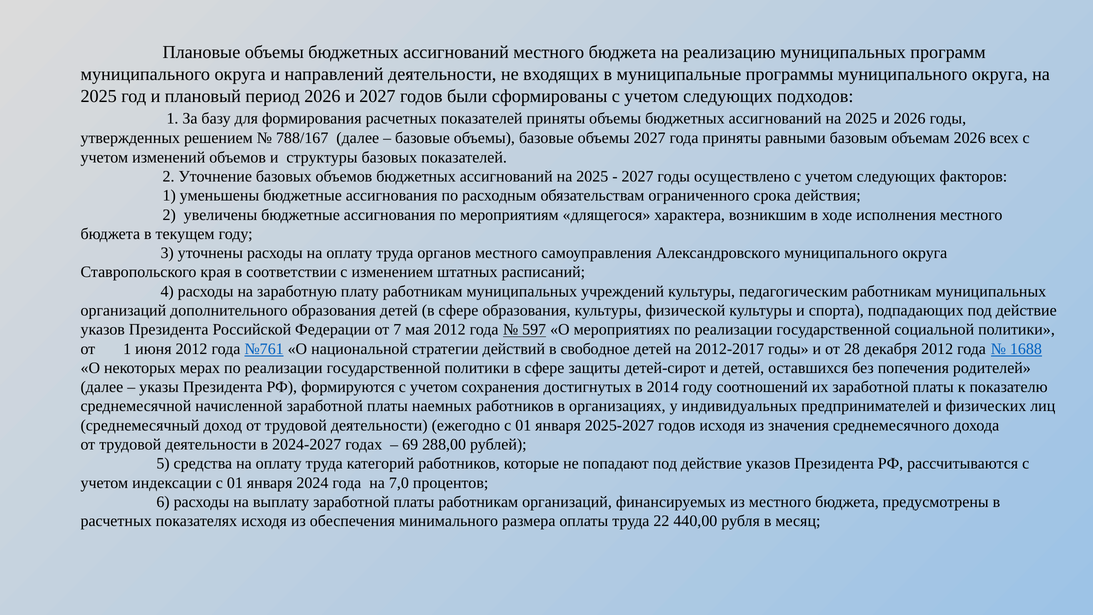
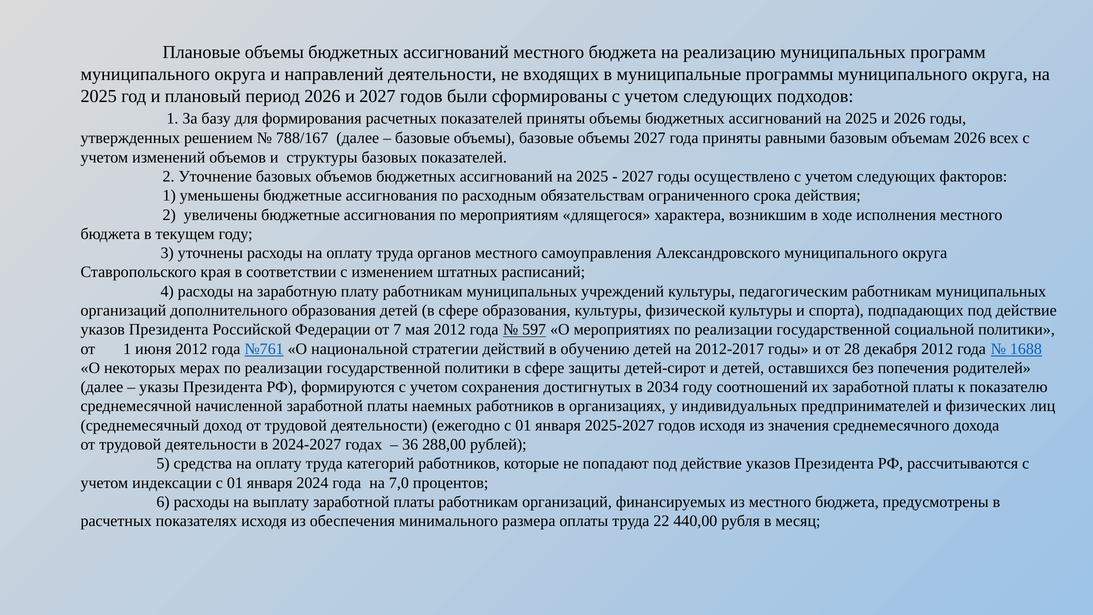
свободное: свободное -> обучению (595, 349)
2014: 2014 -> 2034 (663, 387)
69: 69 -> 36 (410, 444)
